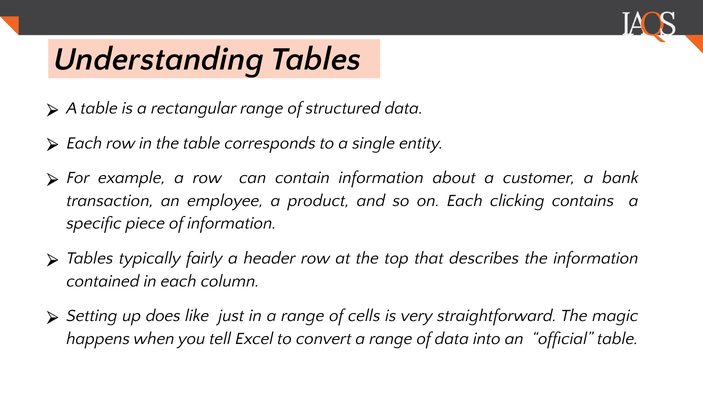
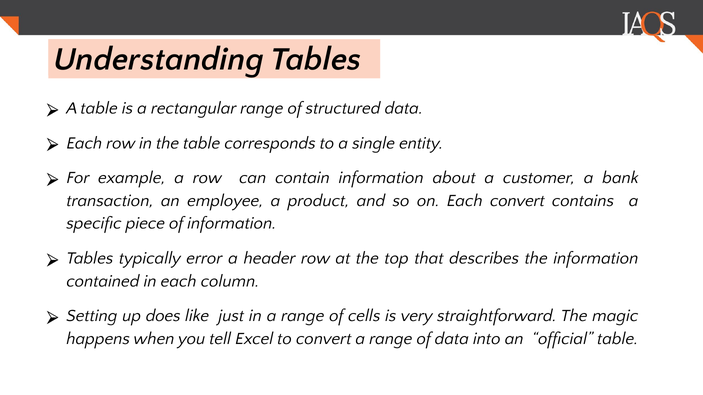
Each clicking: clicking -> convert (517, 201)
fairly: fairly -> error (204, 259)
